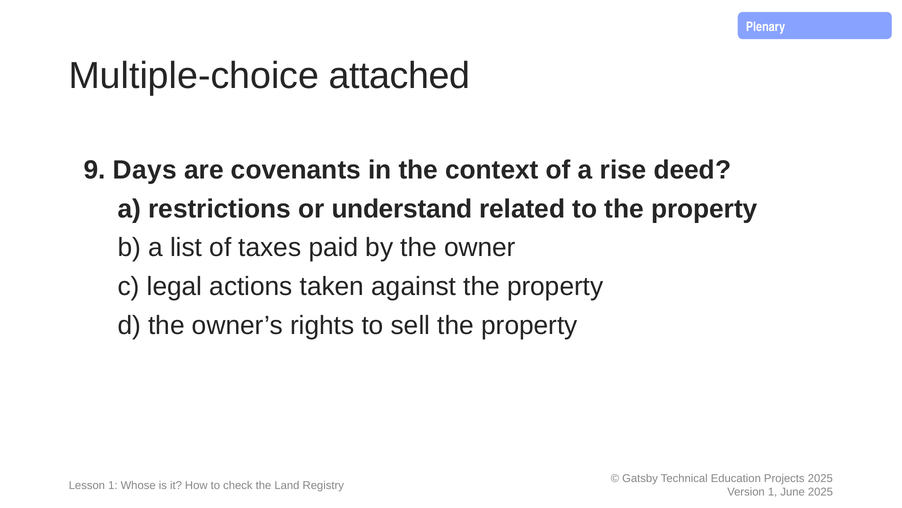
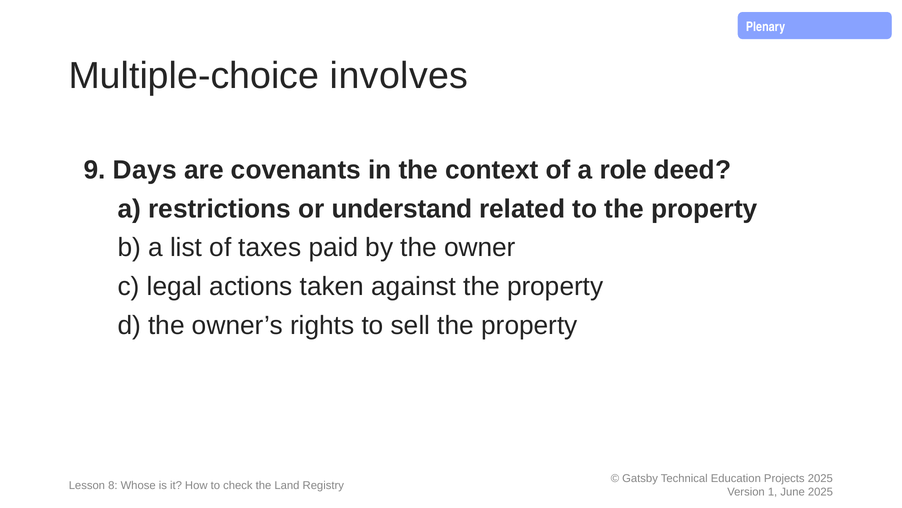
attached: attached -> involves (399, 76)
rise: rise -> role (623, 170)
Lesson 1: 1 -> 8 (113, 485)
